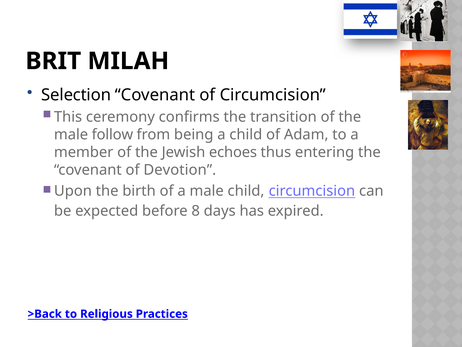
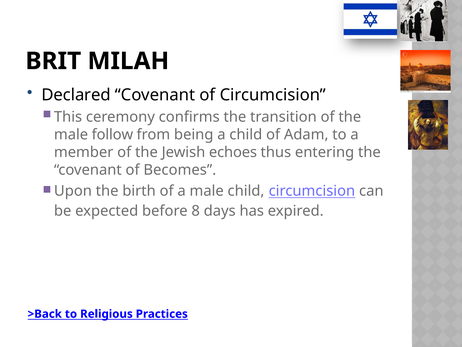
Selection: Selection -> Declared (76, 95)
Devotion: Devotion -> Becomes (180, 170)
